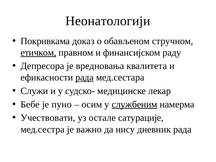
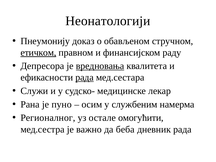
Покривкама: Покривкама -> Пнеумонију (45, 41)
вредновања underline: none -> present (100, 66)
Бебе: Бебе -> Рана (30, 104)
службеним underline: present -> none (135, 104)
Учествовати: Учествовати -> Регионалног (48, 118)
сатурације: сатурације -> омогућити (141, 118)
нису: нису -> беба (125, 129)
